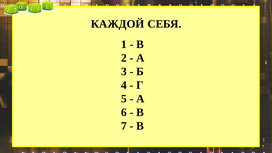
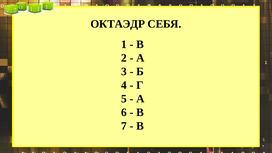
КАЖДОЙ: КАЖДОЙ -> ОКТАЭДР (118, 24)
